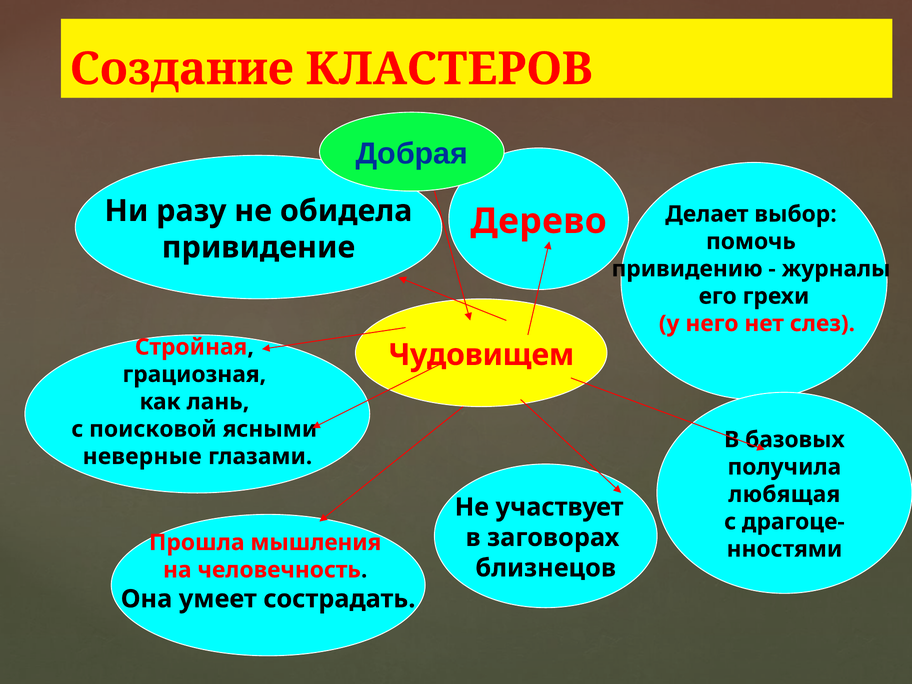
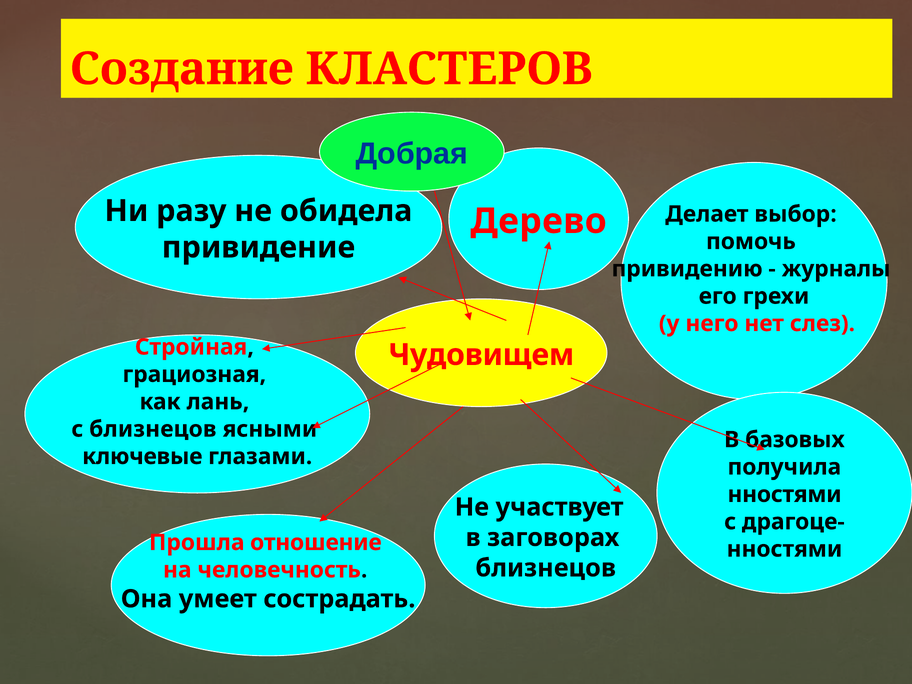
с поисковой: поисковой -> близнецов (153, 429)
неверные: неверные -> ключевые (142, 457)
любящая: любящая -> нностями (785, 494)
мышления: мышления -> отношение (316, 543)
